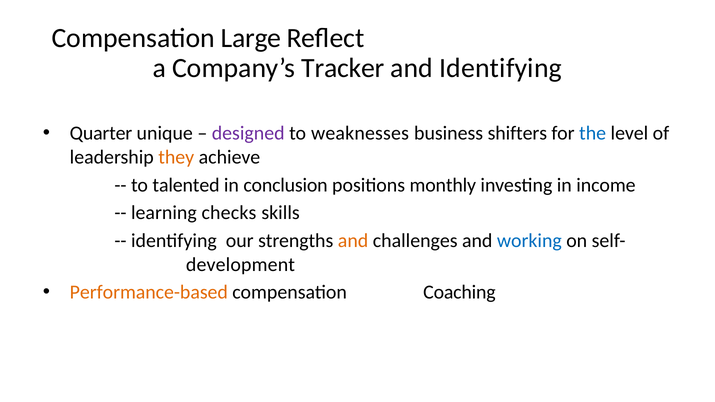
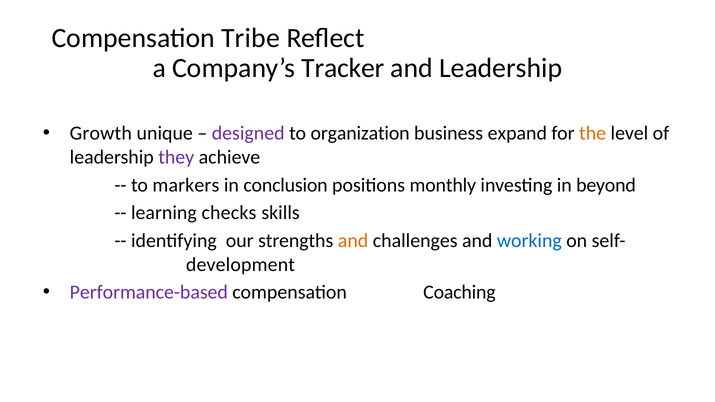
Large: Large -> Tribe (251, 38)
and Identifying: Identifying -> Leadership (501, 68)
Quarter: Quarter -> Growth (101, 133)
weaknesses: weaknesses -> organization (360, 133)
shifters: shifters -> expand (517, 133)
the colour: blue -> orange (593, 133)
they colour: orange -> purple (176, 157)
talented: talented -> markers (186, 185)
income: income -> beyond (606, 185)
Performance-based colour: orange -> purple (149, 293)
